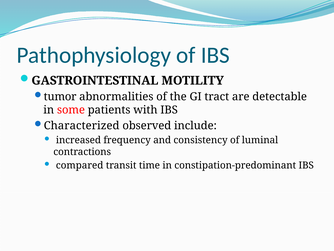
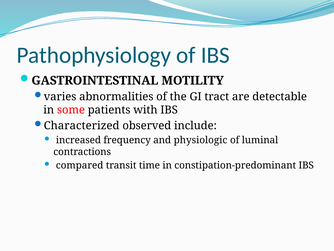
tumor: tumor -> varies (60, 96)
consistency: consistency -> physiologic (201, 140)
